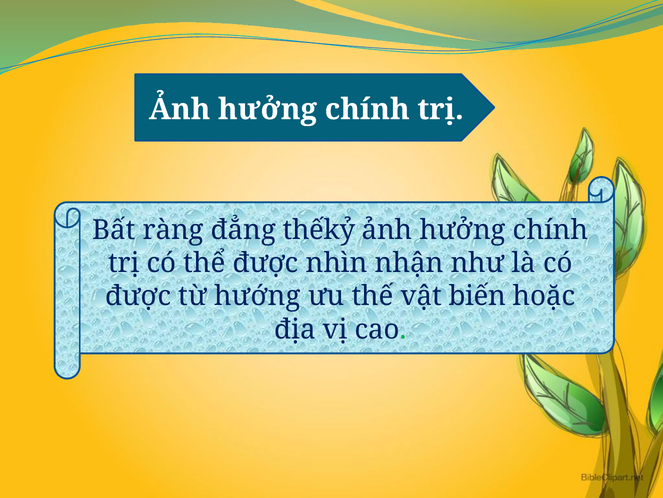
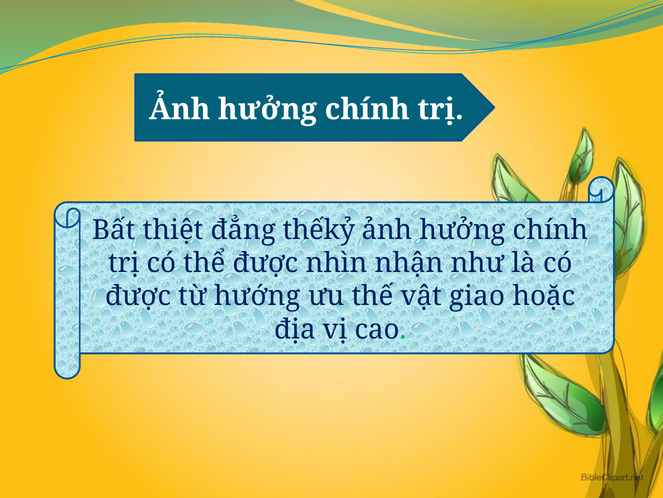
ràng: ràng -> thiệt (173, 230)
biến: biến -> giao (477, 296)
